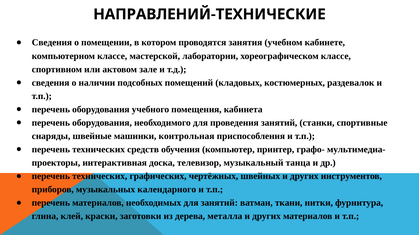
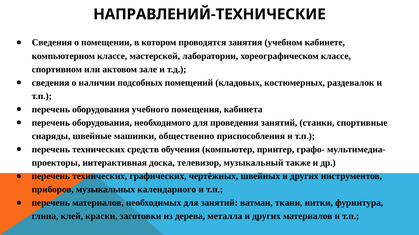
контрольная: контрольная -> общественно (187, 136)
танца: танца -> также (298, 163)
